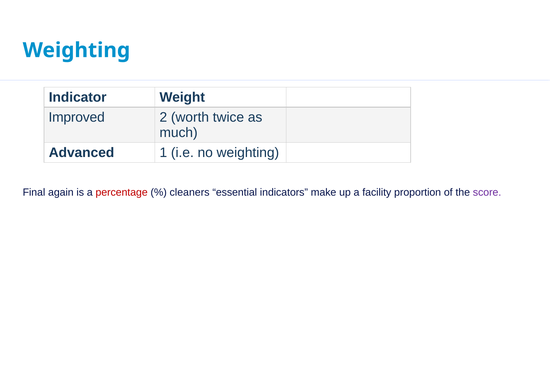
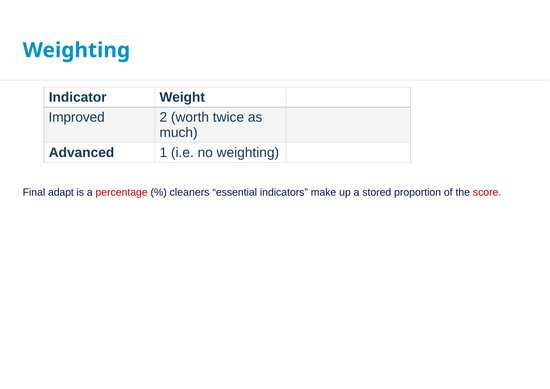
again: again -> adapt (61, 192)
facility: facility -> stored (377, 192)
score colour: purple -> red (487, 192)
